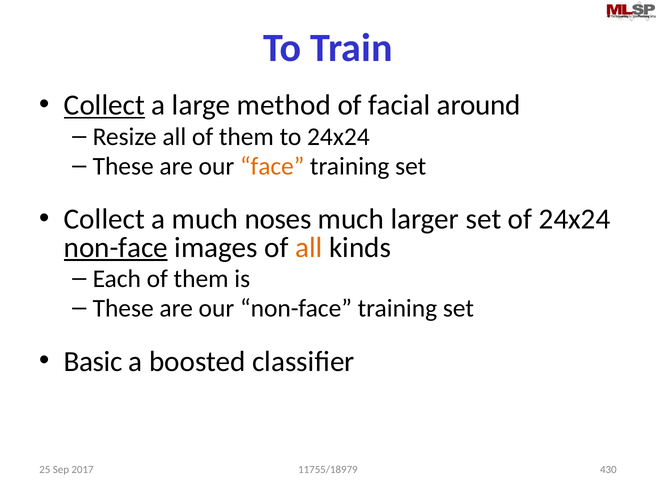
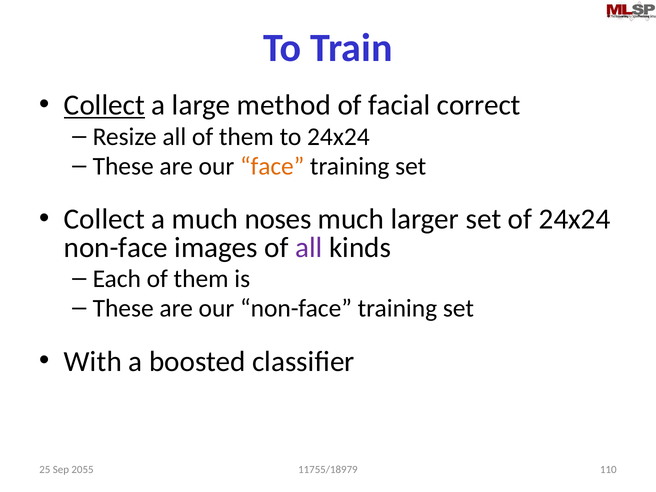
around: around -> correct (479, 105)
non-face underline: present -> none (116, 247)
all colour: orange -> purple (309, 247)
Basic: Basic -> With (93, 361)
2017: 2017 -> 2055 (83, 470)
430: 430 -> 110 (608, 470)
